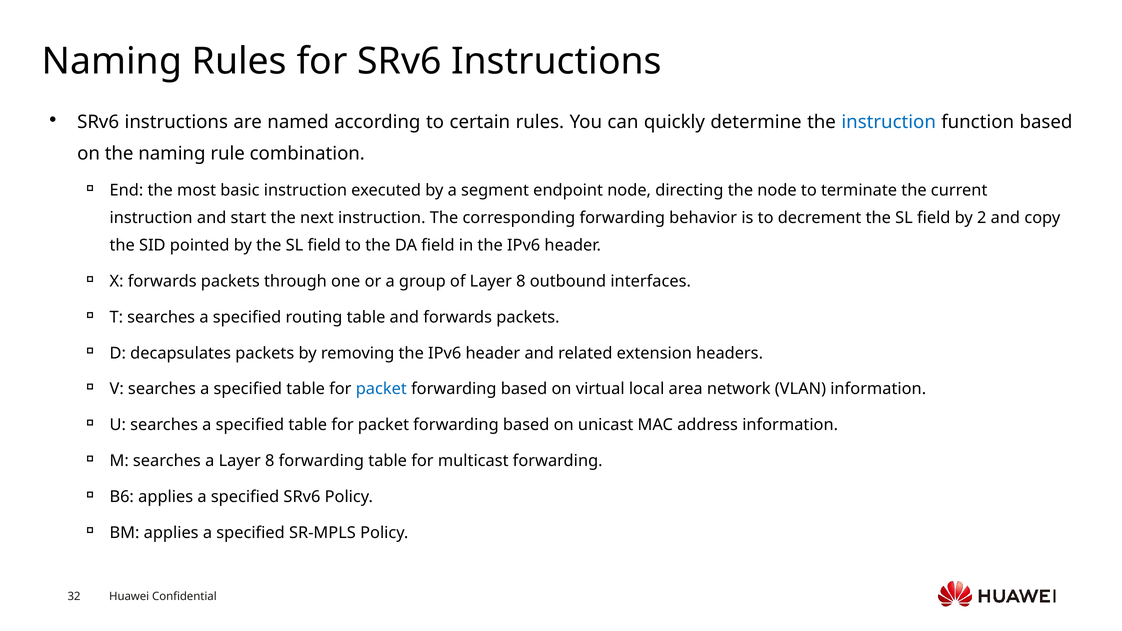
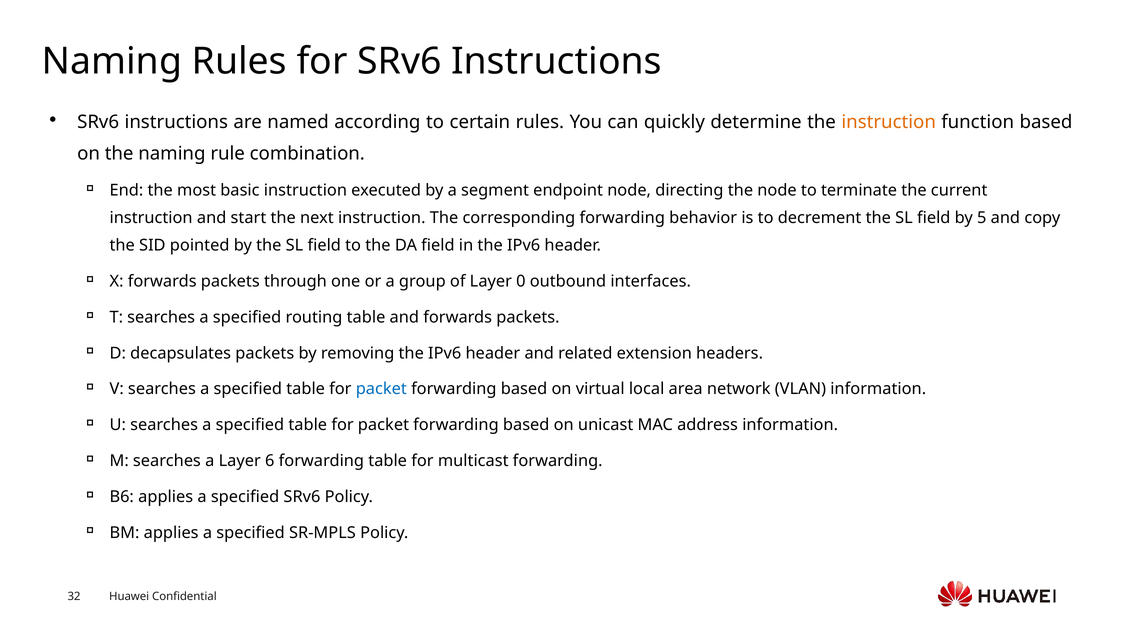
instruction colour: blue -> orange (889, 122)
2: 2 -> 5 (982, 218)
of Layer 8: 8 -> 0 (521, 281)
a Layer 8: 8 -> 6 (270, 461)
